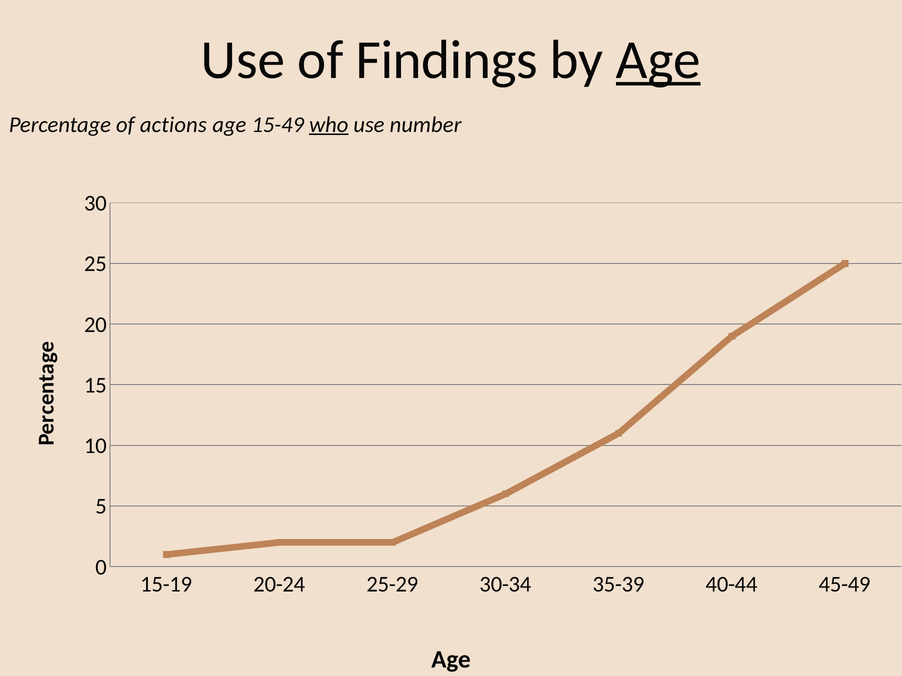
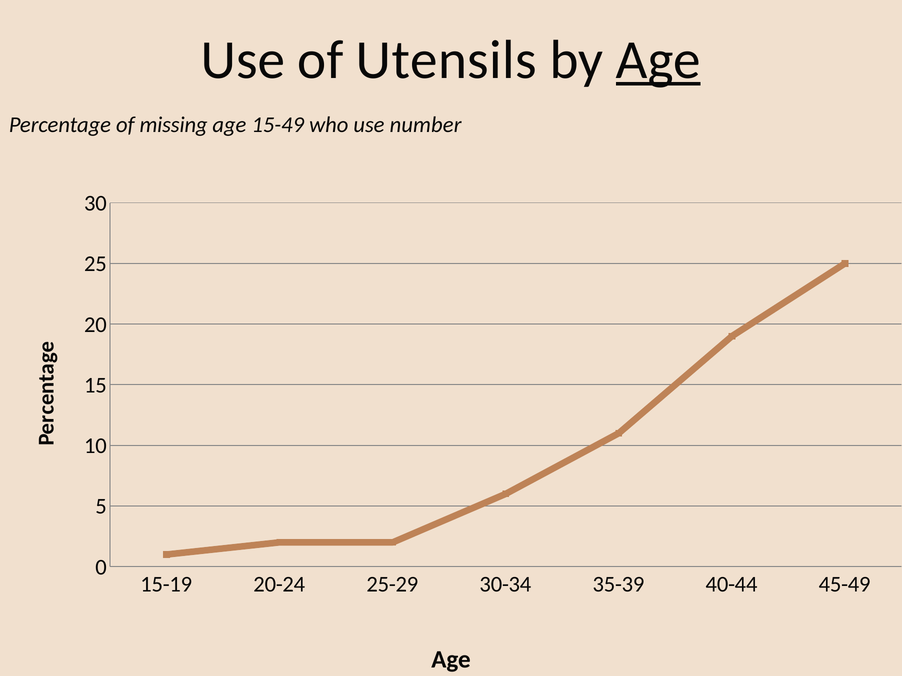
Findings: Findings -> Utensils (446, 60)
actions: actions -> missing (174, 125)
who underline: present -> none (329, 125)
